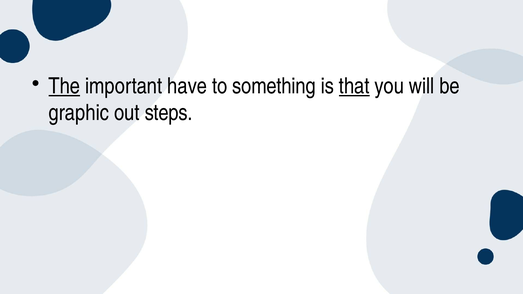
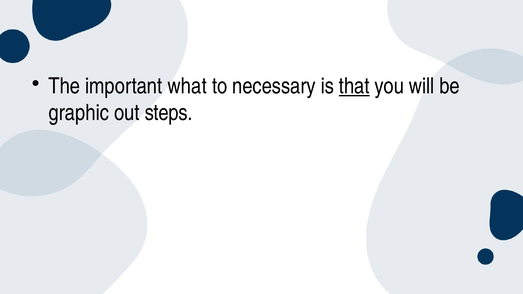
The underline: present -> none (64, 86)
have: have -> what (187, 86)
something: something -> necessary (274, 86)
